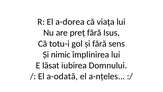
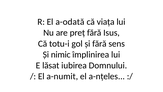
a-dorea: a-dorea -> a-odată (70, 22)
a-odată: a-odată -> a-numit (62, 76)
